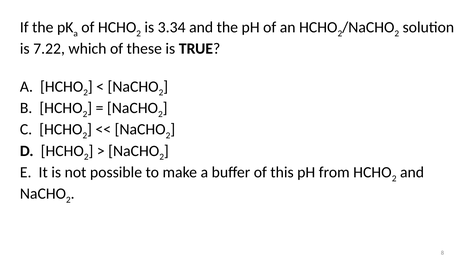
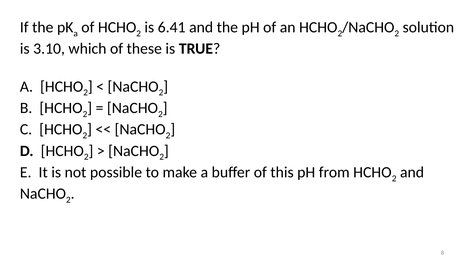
3.34: 3.34 -> 6.41 (172, 27)
7.22: 7.22 -> 3.10 (49, 49)
